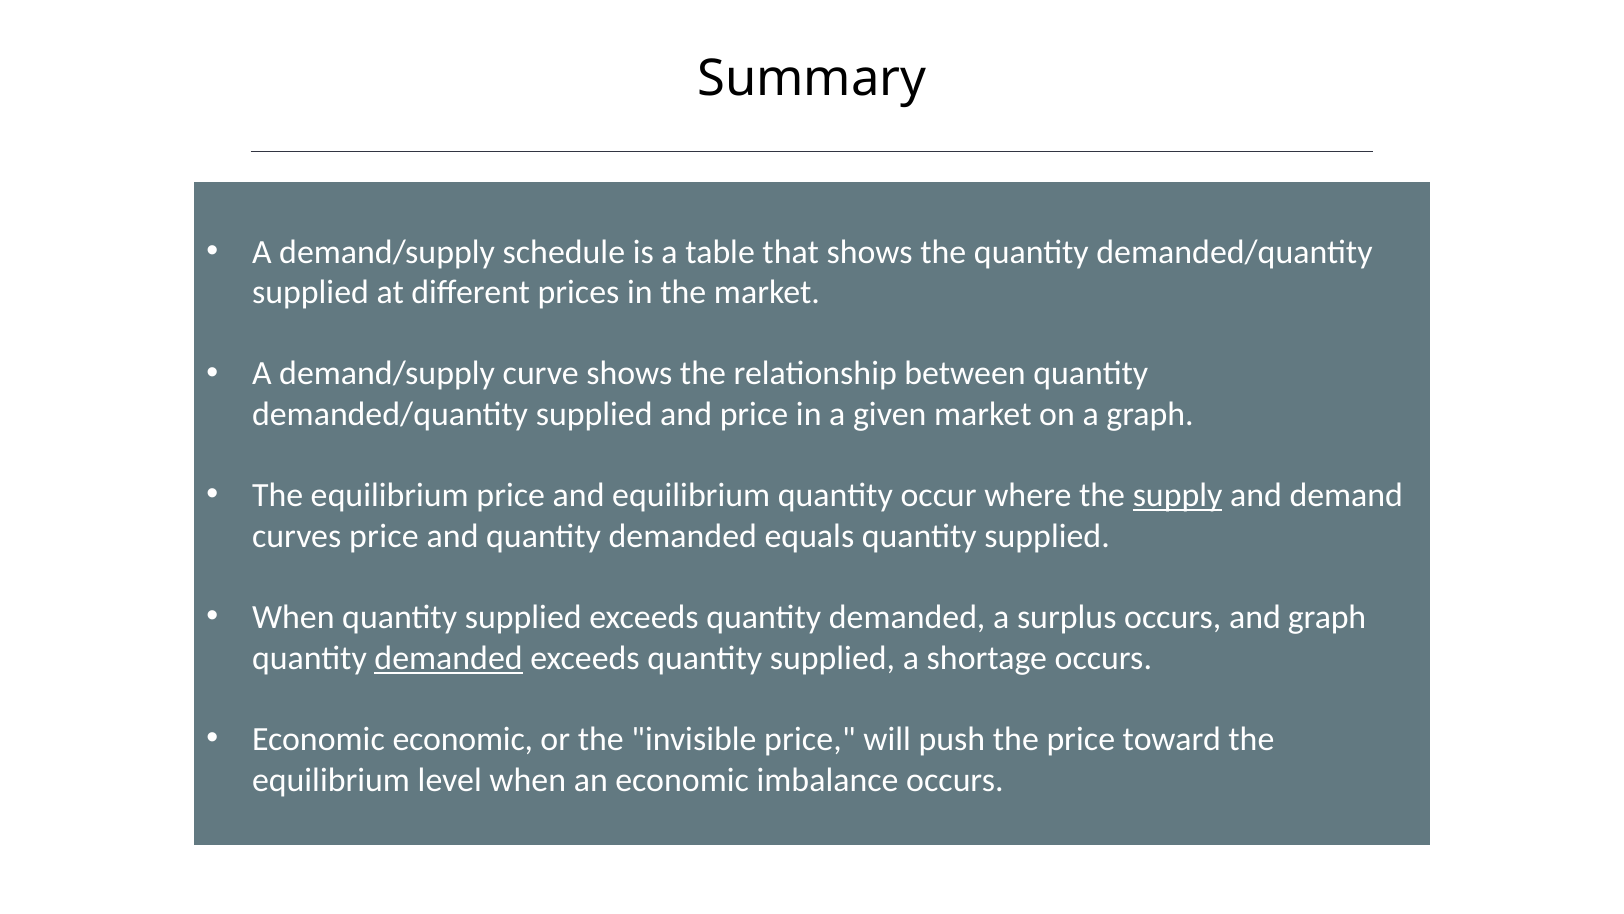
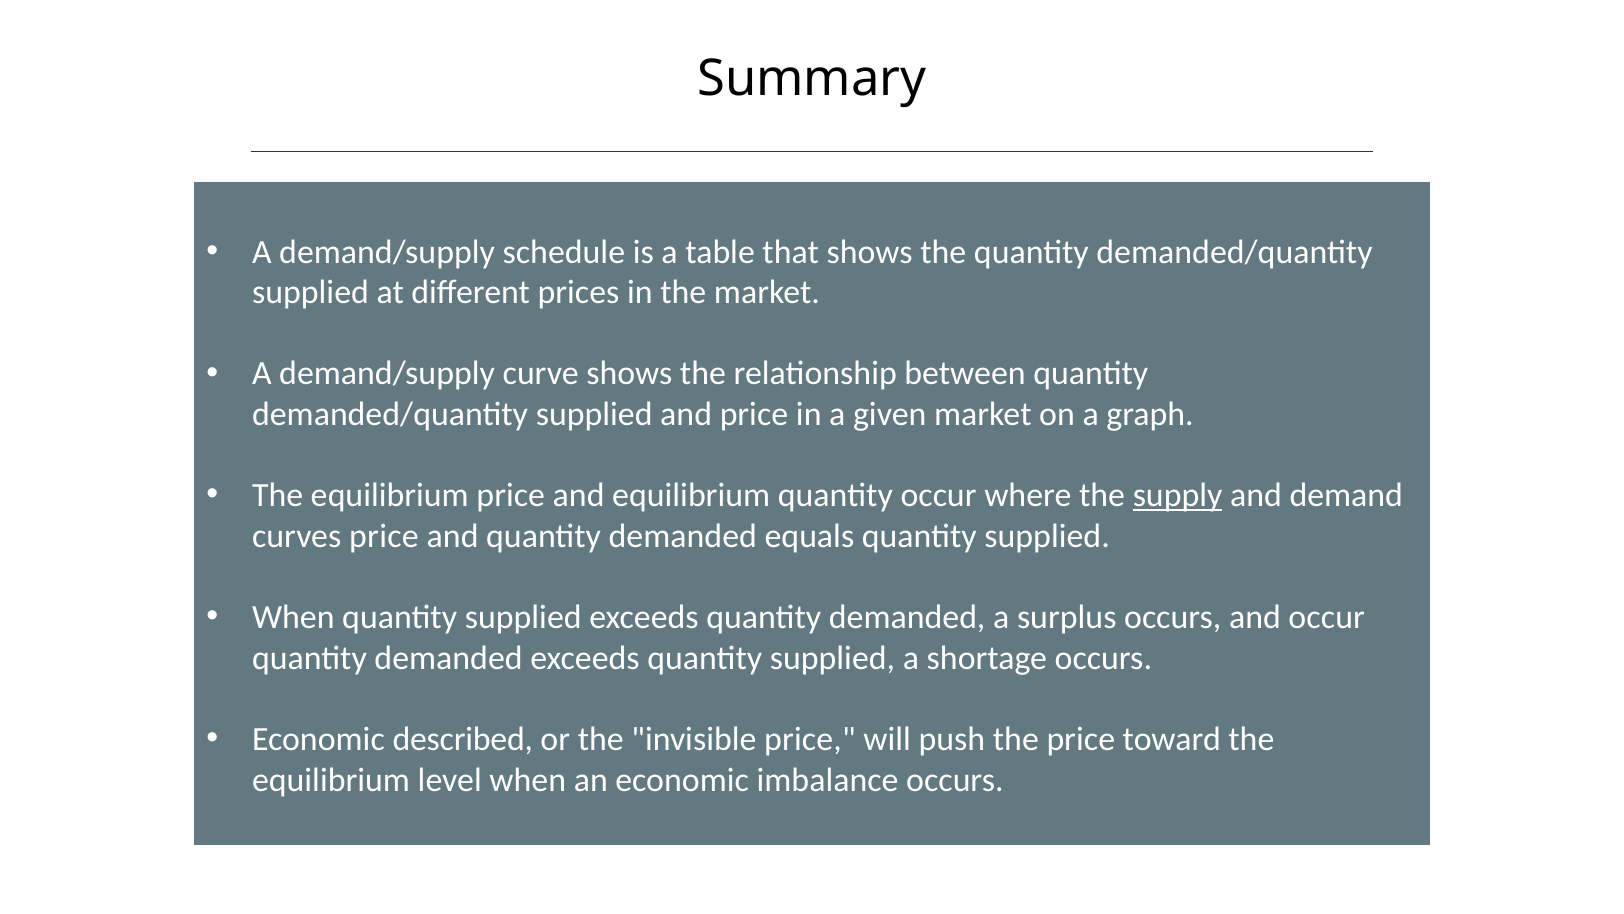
and graph: graph -> occur (1327, 617)
demanded underline: present -> none (449, 658)
Economic economic: economic -> described (463, 739)
